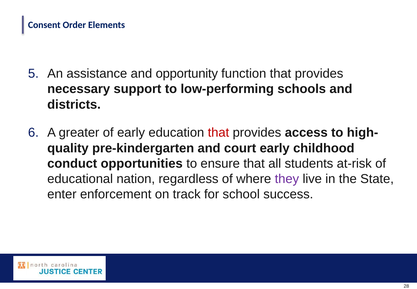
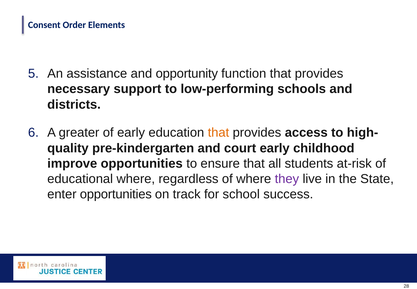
that colour: red -> orange (218, 133)
conduct: conduct -> improve (72, 163)
educational nation: nation -> where (136, 179)
enter enforcement: enforcement -> opportunities (116, 194)
